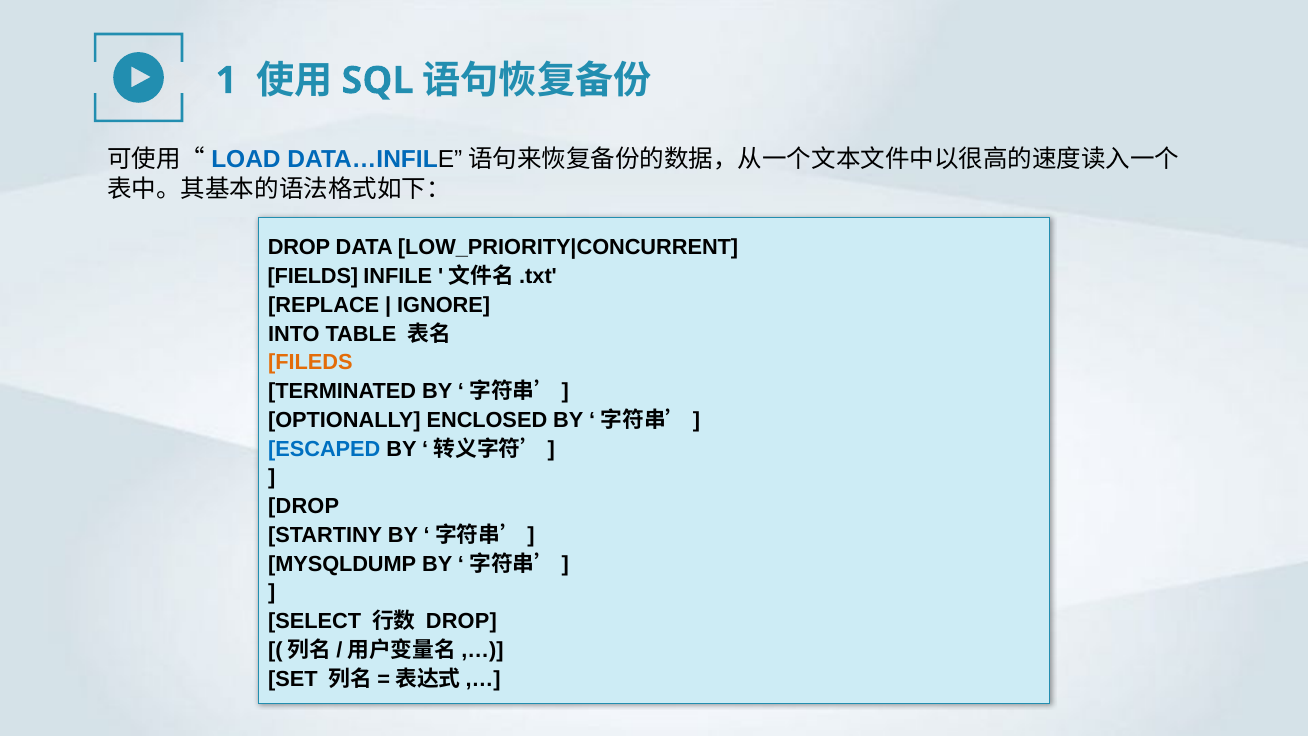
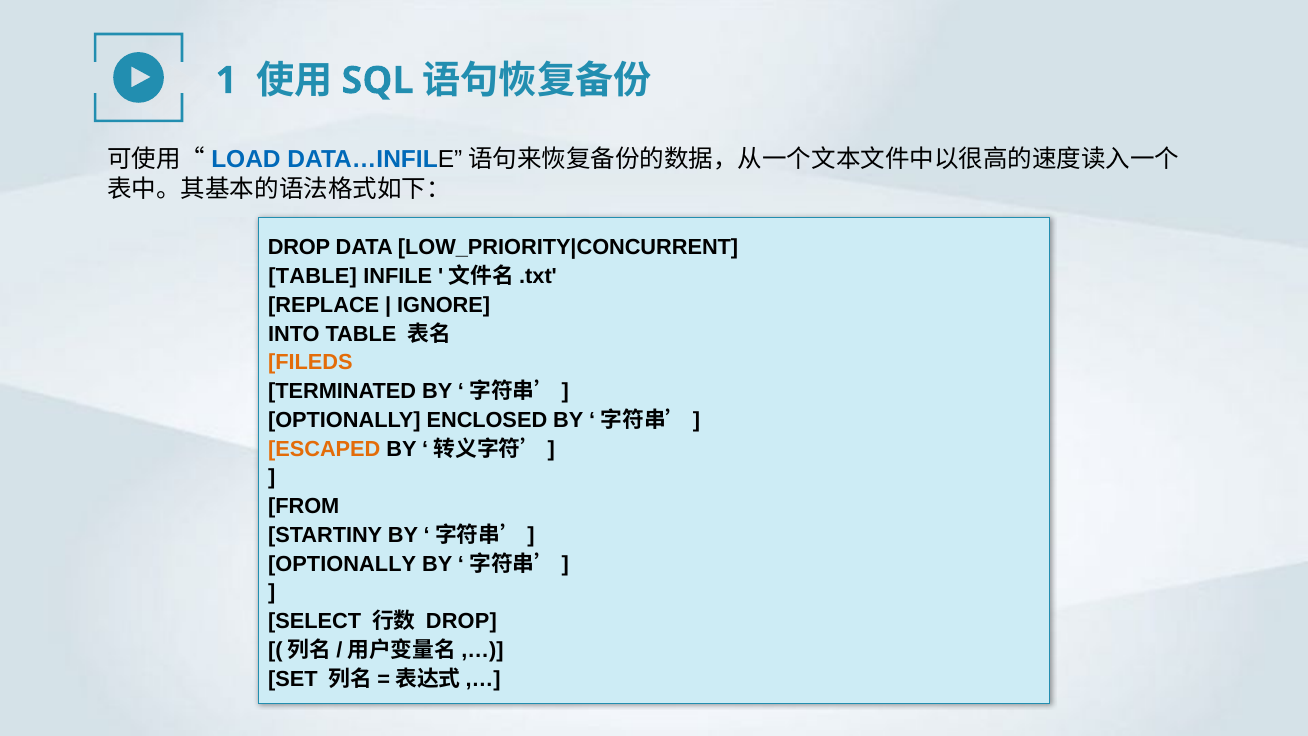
FIELDS: FIELDS -> TABLE (313, 276)
ESCAPED colour: blue -> orange (324, 449)
DROP: DROP -> FROM (304, 506)
MYSQLDUMP: MYSQLDUMP -> OPTIONALLY (342, 564)
